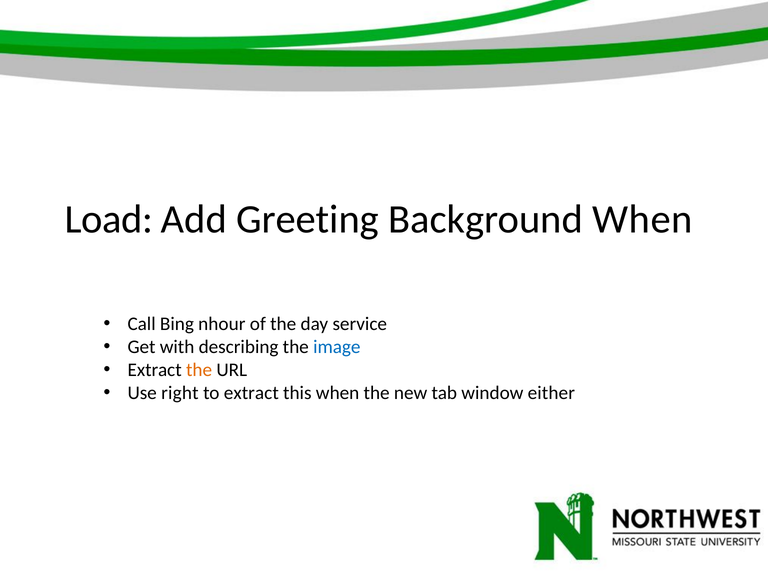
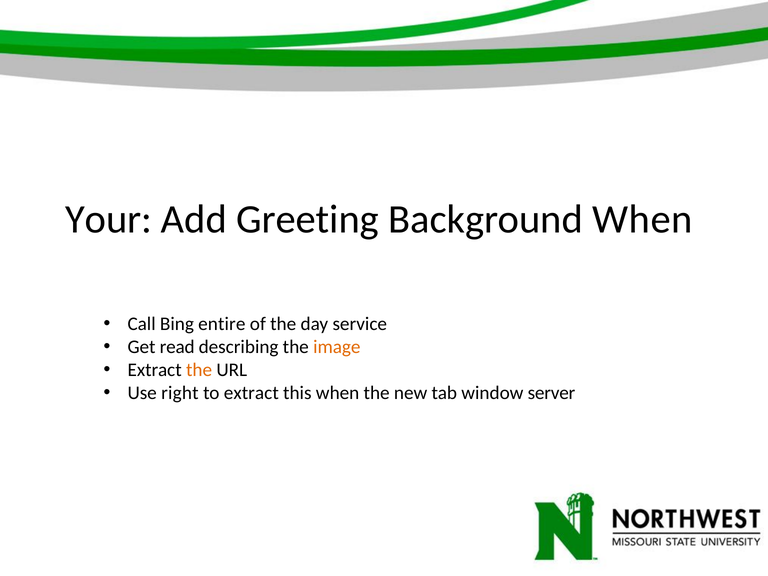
Load: Load -> Your (109, 219)
nhour: nhour -> entire (222, 324)
with: with -> read (177, 347)
image colour: blue -> orange (337, 347)
either: either -> server (551, 393)
